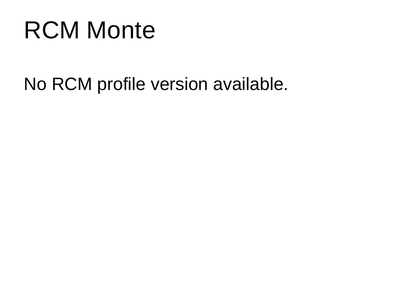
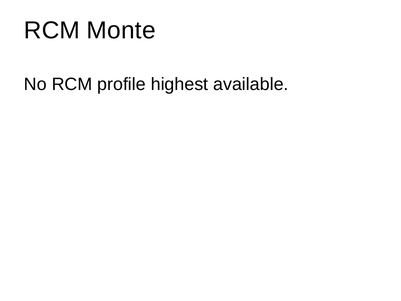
version: version -> highest (180, 84)
